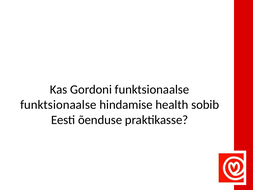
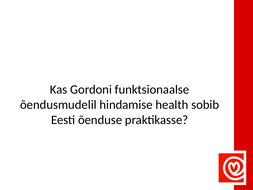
funktsionaalse: funktsionaalse -> õendusmudelil (58, 105)
